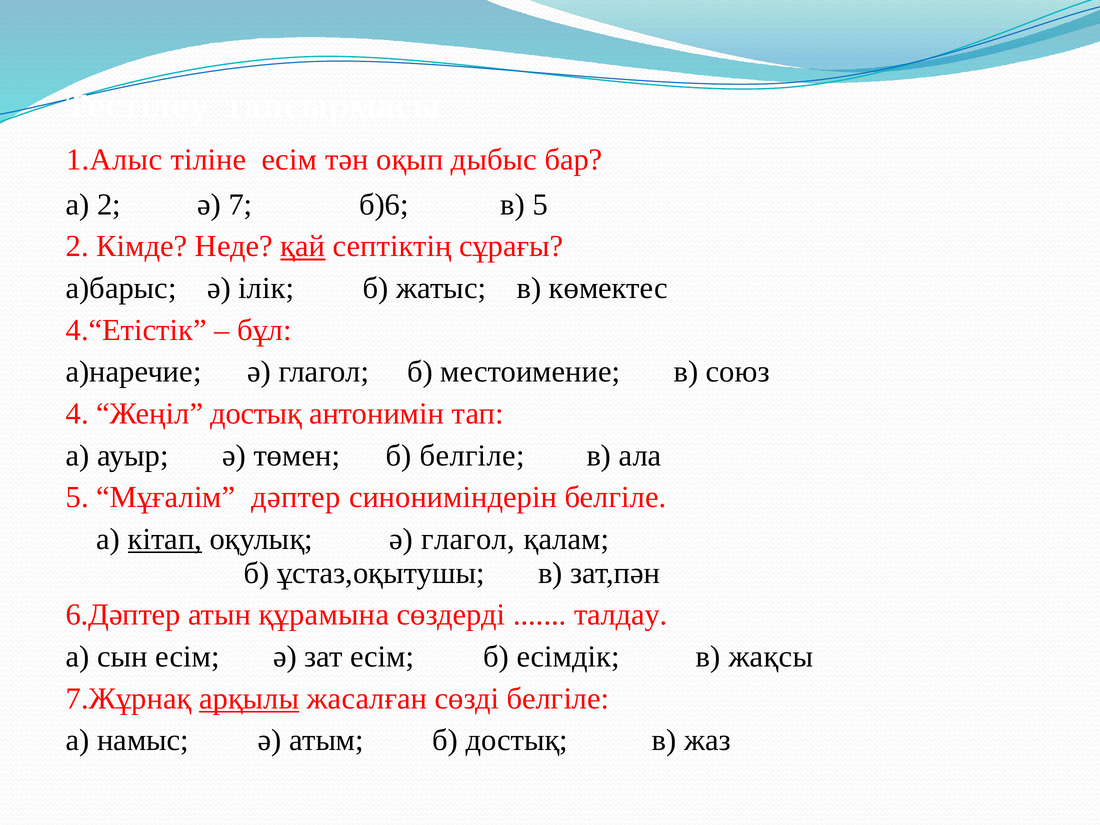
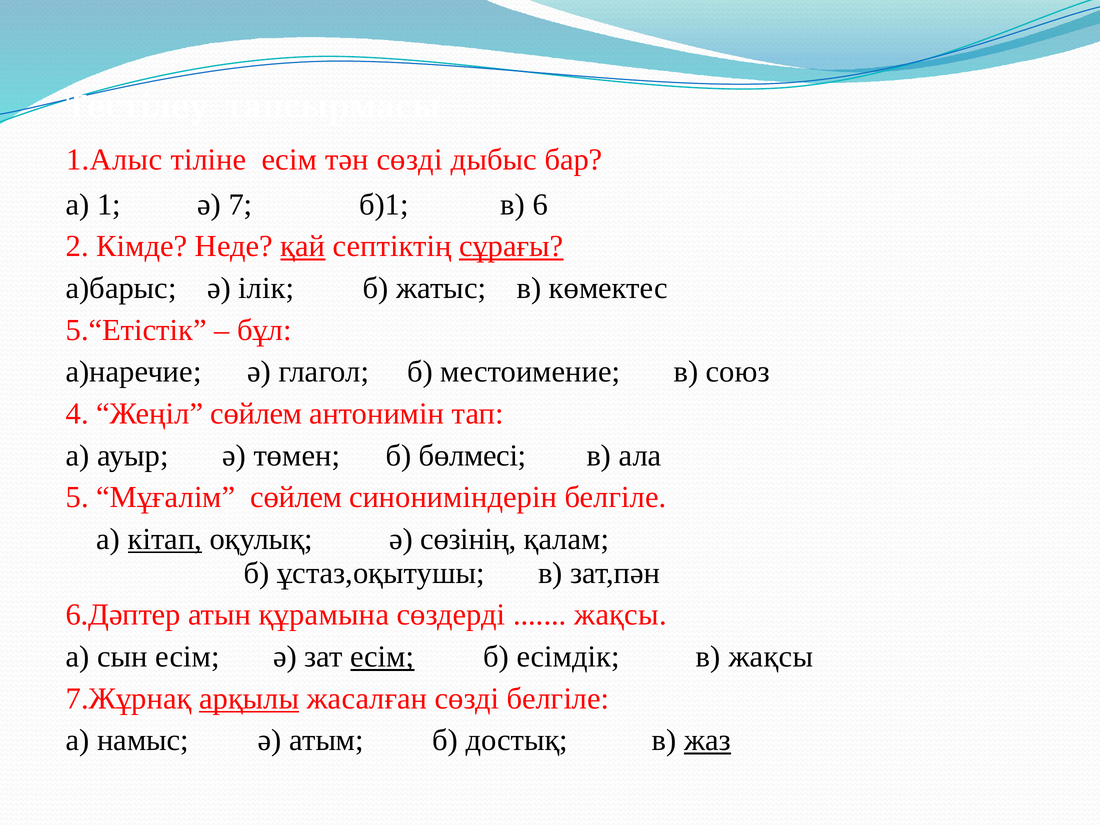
тән оқып: оқып -> сөзді (410, 160)
а 2: 2 -> 1 (109, 204)
б)6: б)6 -> б)1 (384, 204)
в 5: 5 -> 6 (540, 204)
сұрағы underline: none -> present (511, 246)
4.“Етістік: 4.“Етістік -> 5.“Етістік (136, 330)
Жеңіл достық: достық -> сөйлем (256, 414)
б белгіле: белгіле -> бөлмесі (473, 455)
Мұғалім дәптер: дәптер -> сөйлем (296, 497)
оқулық ә глагол: глагол -> сөзінің (468, 539)
талдау: талдау -> жақсы (620, 615)
есім underline: none -> present (382, 657)
жаз underline: none -> present (708, 740)
